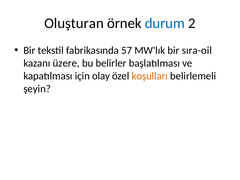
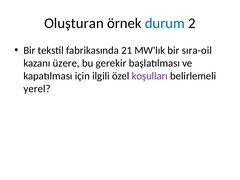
57: 57 -> 21 (127, 50)
belirler: belirler -> gerekir (111, 63)
olay: olay -> ilgili (101, 76)
koşulları colour: orange -> purple (150, 76)
şeyin: şeyin -> yerel (37, 89)
